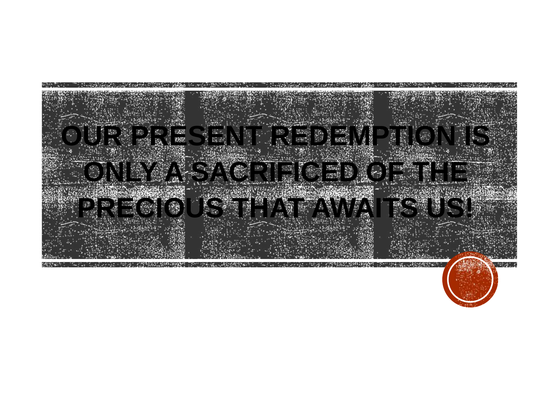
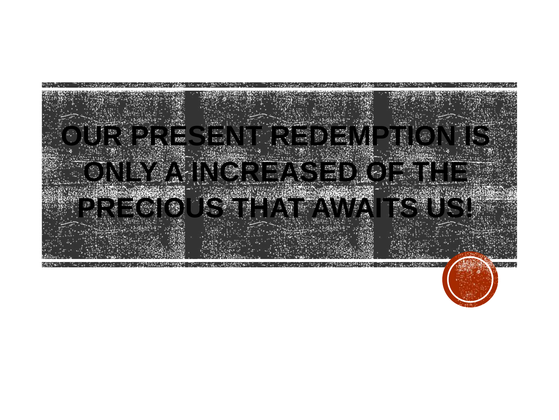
SACRIFICED: SACRIFICED -> INCREASED (274, 172)
